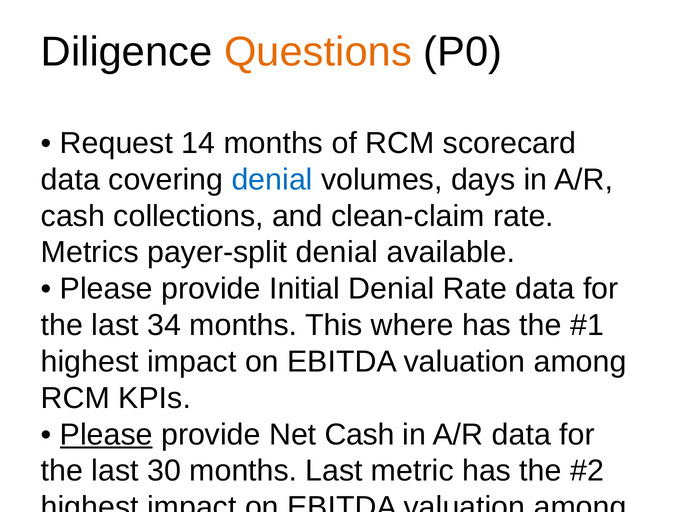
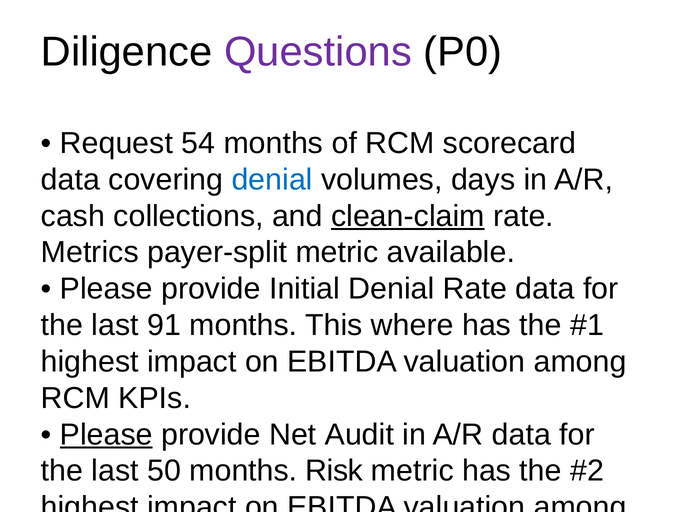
Questions colour: orange -> purple (318, 52)
14: 14 -> 54 (198, 143)
clean-claim underline: none -> present (408, 216)
payer-split denial: denial -> metric (337, 253)
34: 34 -> 91 (164, 325)
Net Cash: Cash -> Audit (359, 435)
30: 30 -> 50 (164, 471)
months Last: Last -> Risk (334, 471)
